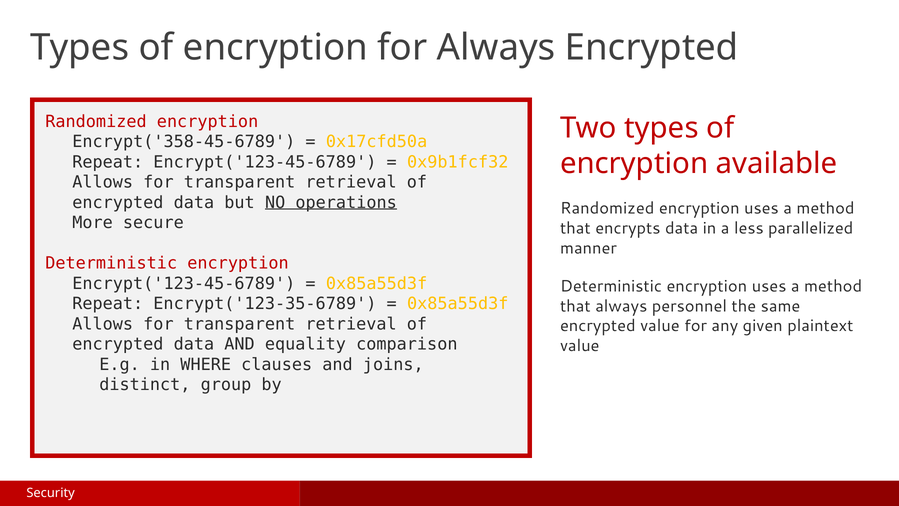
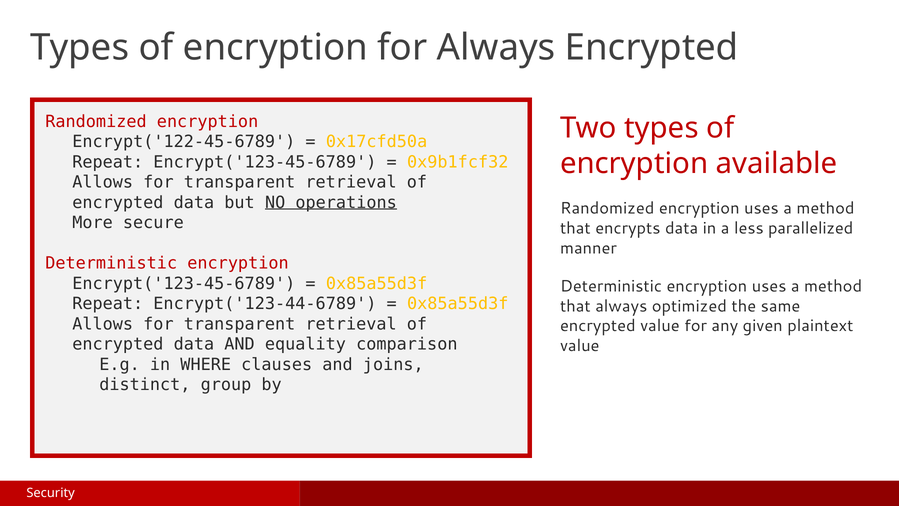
Encrypt('358-45-6789: Encrypt('358-45-6789 -> Encrypt('122-45-6789 (184, 142)
Encrypt('123-35-6789: Encrypt('123-35-6789 -> Encrypt('123-44-6789 (265, 304)
personnel: personnel -> optimized (689, 306)
